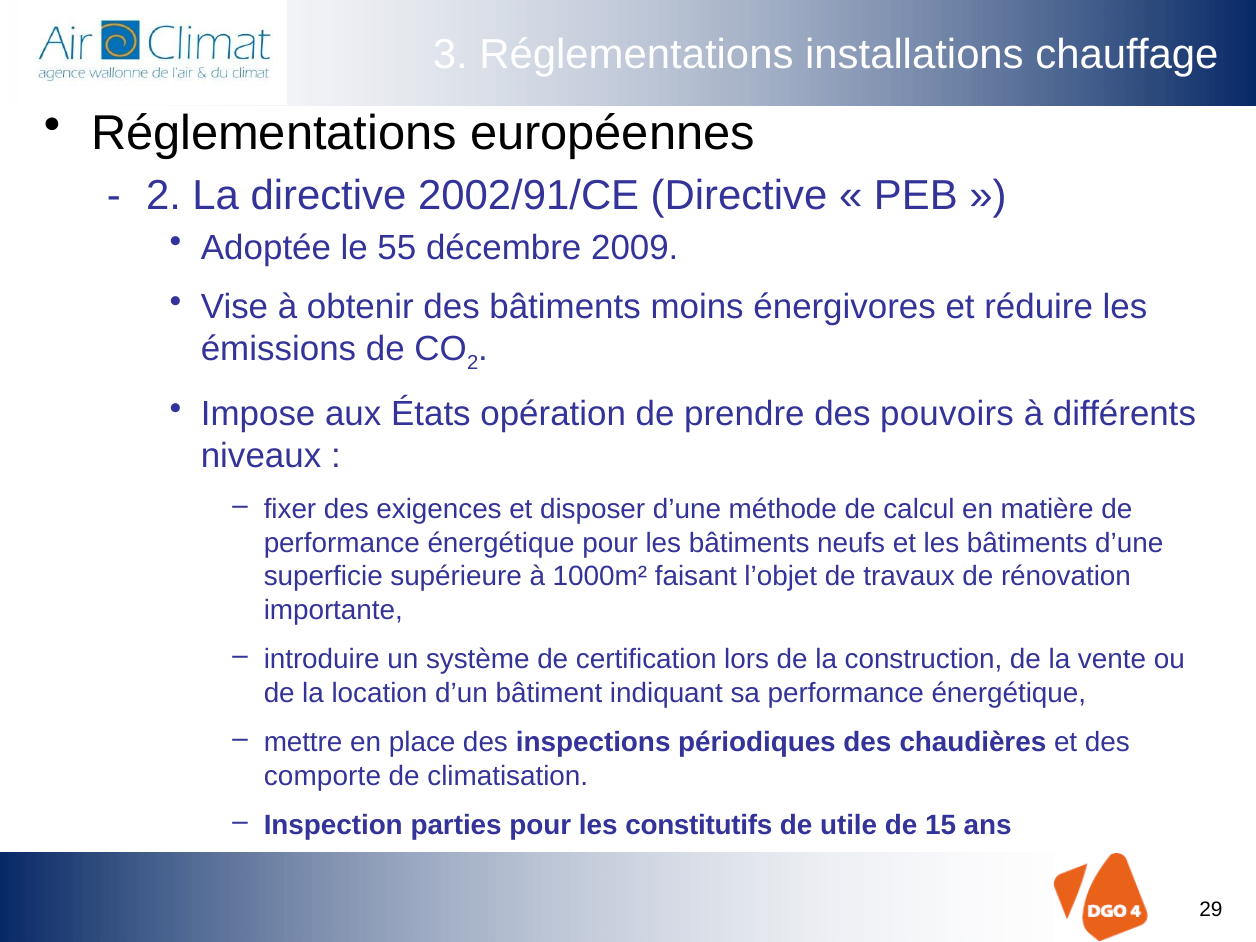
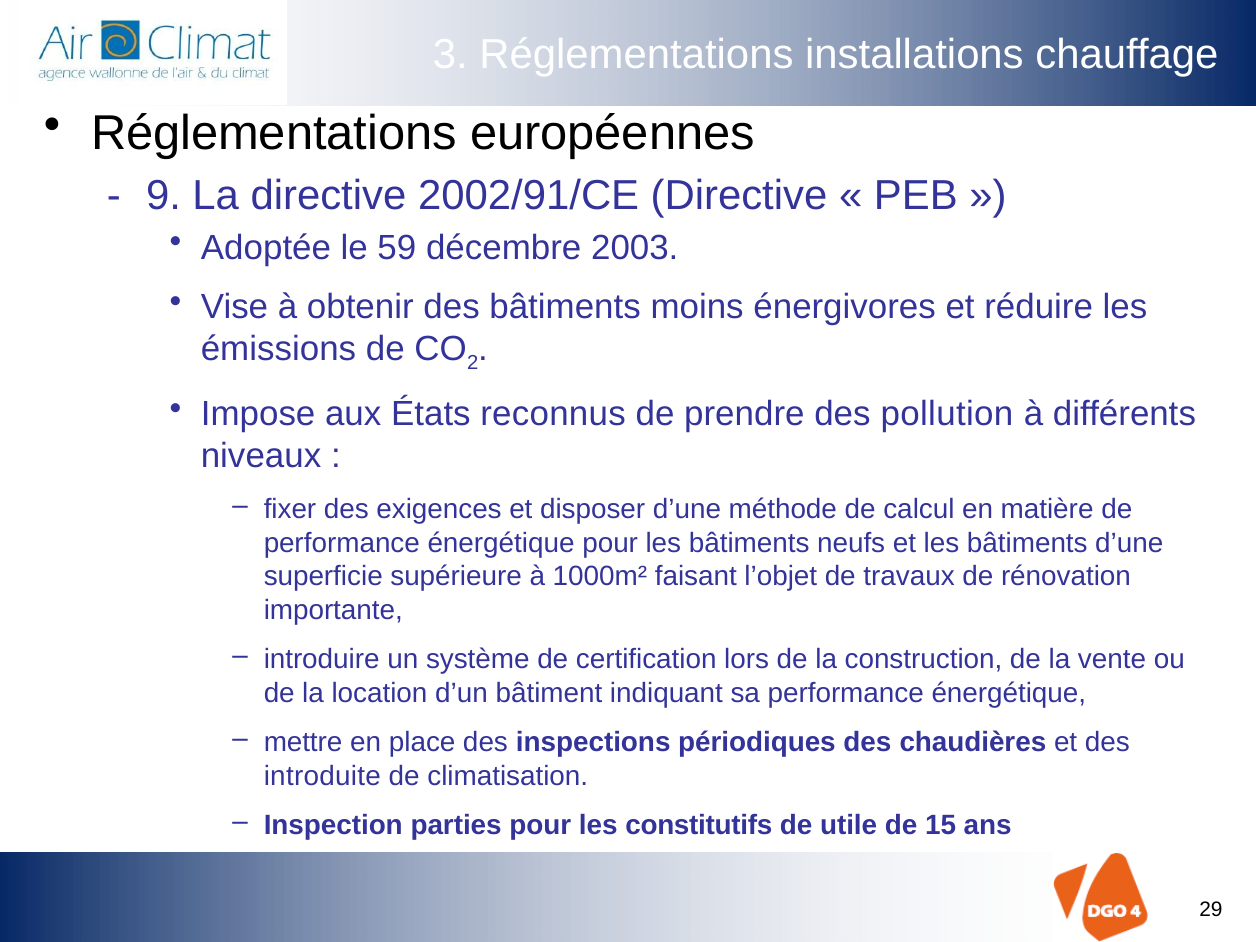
2: 2 -> 9 (163, 196)
55: 55 -> 59 (397, 248)
2009: 2009 -> 2003 (635, 248)
opération: opération -> reconnus (553, 414)
pouvoirs: pouvoirs -> pollution (947, 414)
comporte: comporte -> introduite (322, 776)
